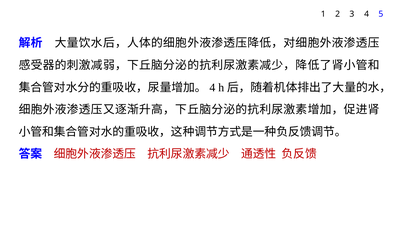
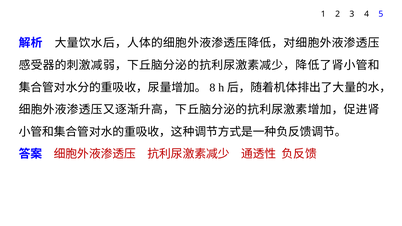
4: 4 -> 8 (212, 88)
